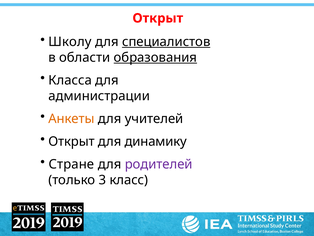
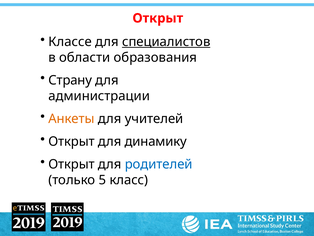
Школу: Школу -> Классе (70, 42)
образования underline: present -> none (155, 57)
Класса: Класса -> Страну (70, 80)
Стране: Стране -> Открыт (72, 164)
родителей colour: purple -> blue (159, 164)
3: 3 -> 5 (102, 180)
